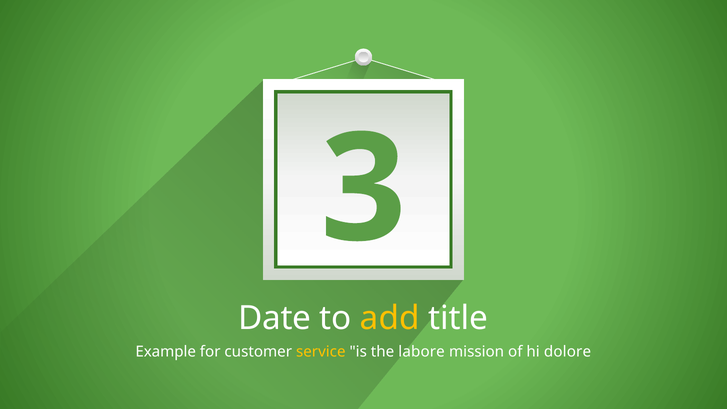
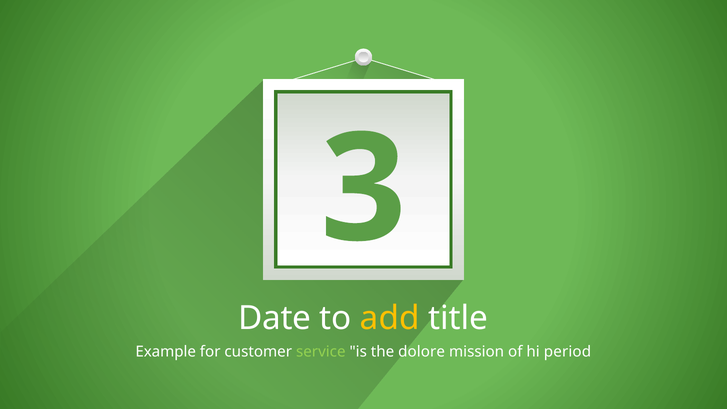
service colour: yellow -> light green (321, 352)
labore: labore -> dolore (422, 352)
dolore: dolore -> period (567, 352)
